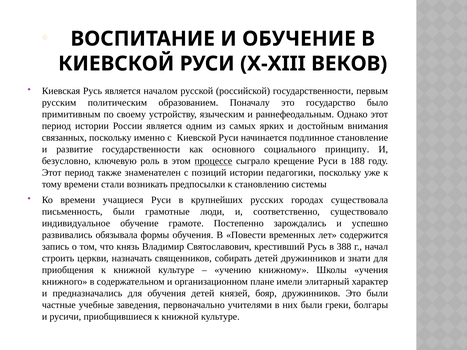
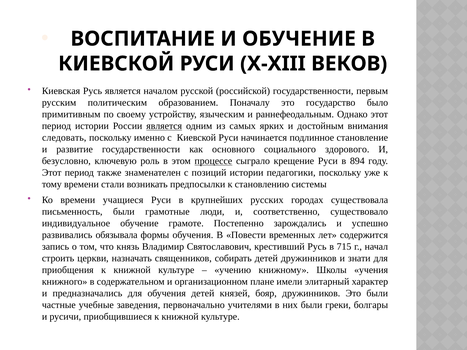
является underline: none -> present (164, 126)
связанных: связанных -> следовать (64, 138)
принципу: принципу -> здорового (347, 149)
188: 188 -> 894 (357, 161)
388: 388 -> 715 (344, 247)
